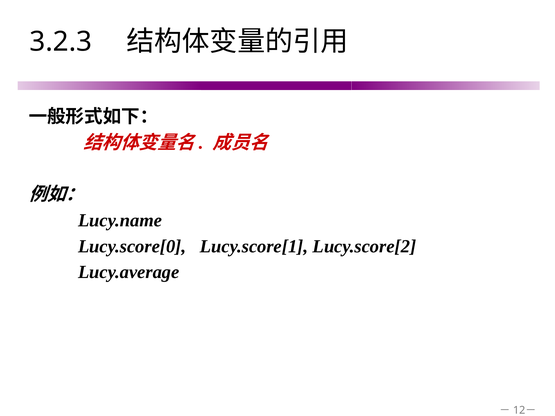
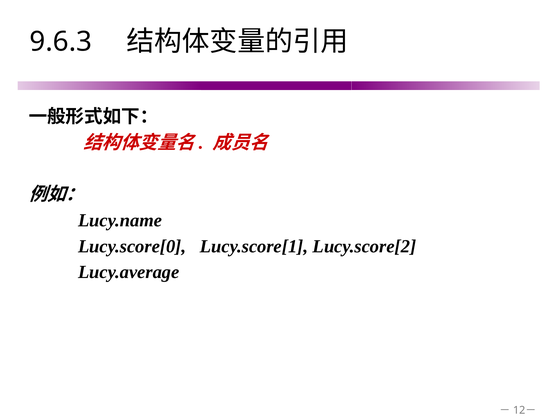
3.2.3: 3.2.3 -> 9.6.3 (61, 42)
